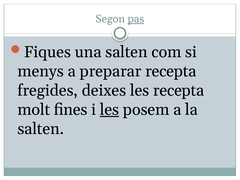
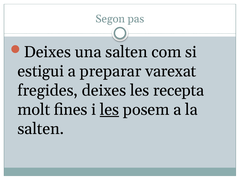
pas underline: present -> none (136, 19)
Fiques: Fiques -> Deixes (47, 52)
menys: menys -> estigui (41, 71)
preparar recepta: recepta -> varexat (171, 71)
